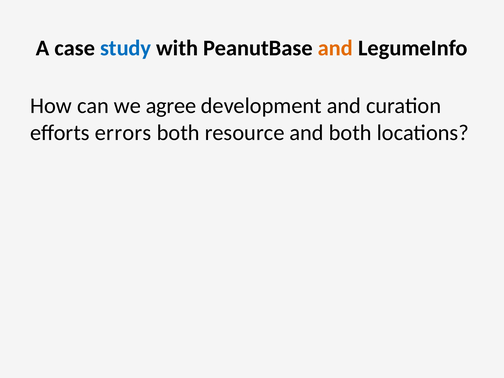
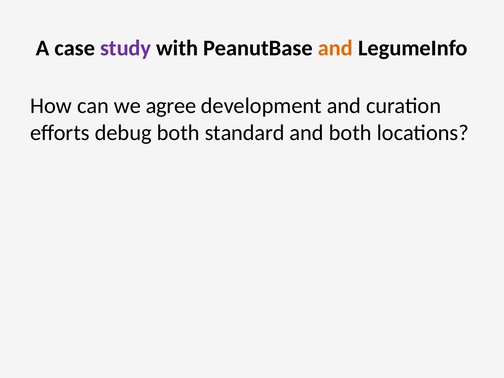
study colour: blue -> purple (126, 48)
errors: errors -> debug (123, 133)
resource: resource -> standard (245, 133)
